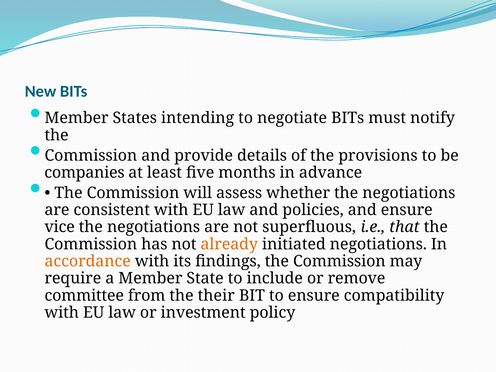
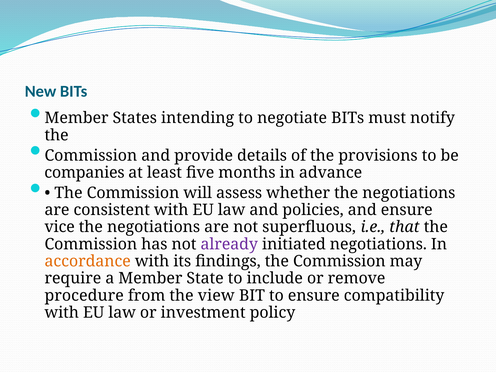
already colour: orange -> purple (229, 244)
committee: committee -> procedure (84, 295)
their: their -> view (216, 295)
